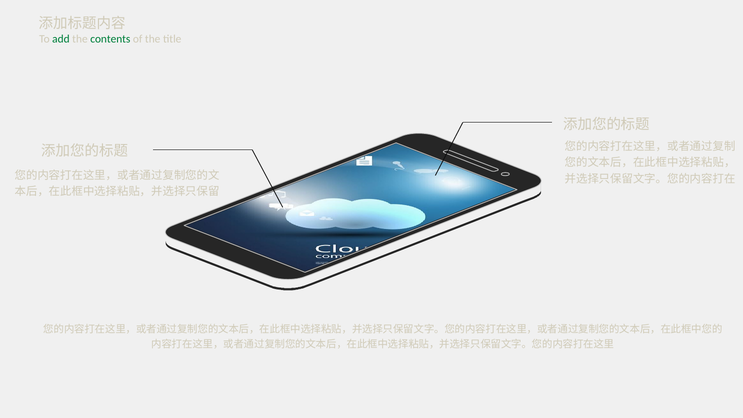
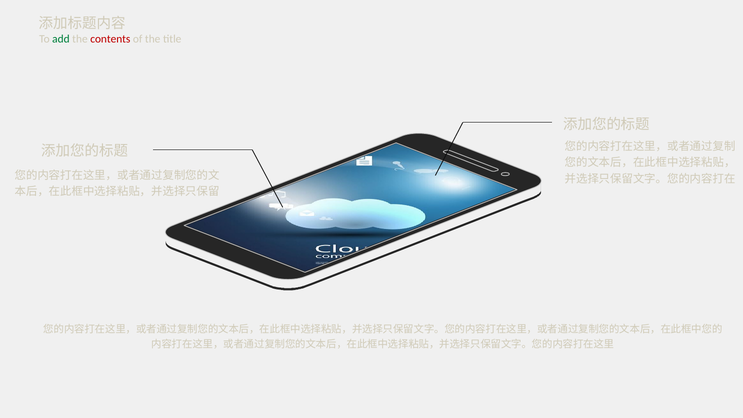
contents colour: green -> red (110, 39)
